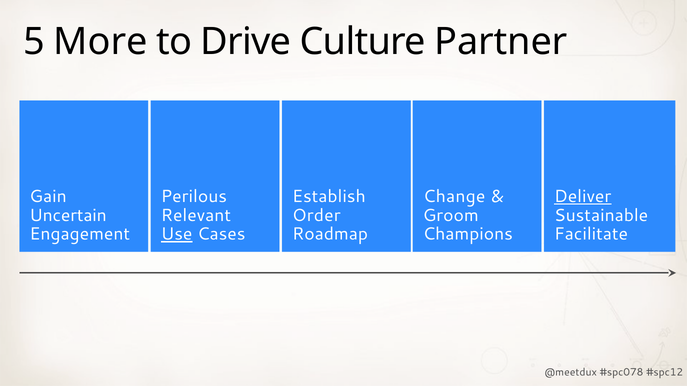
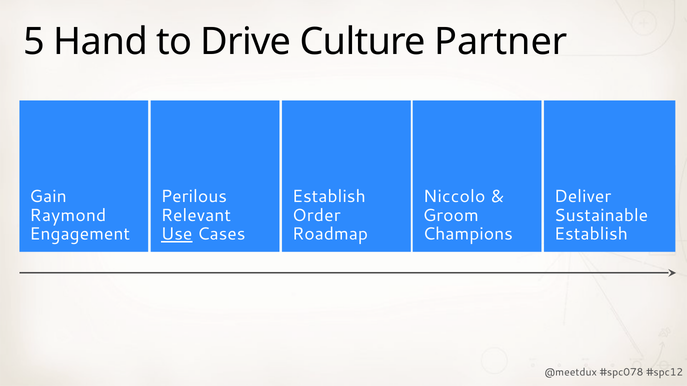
More: More -> Hand (101, 42)
Change: Change -> Niccolo (454, 197)
Deliver underline: present -> none (583, 197)
Uncertain: Uncertain -> Raymond (68, 215)
Facilitate: Facilitate -> Establish (591, 234)
